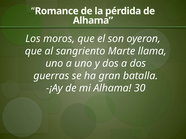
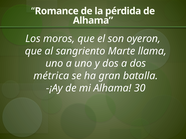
guerras: guerras -> métrica (51, 76)
